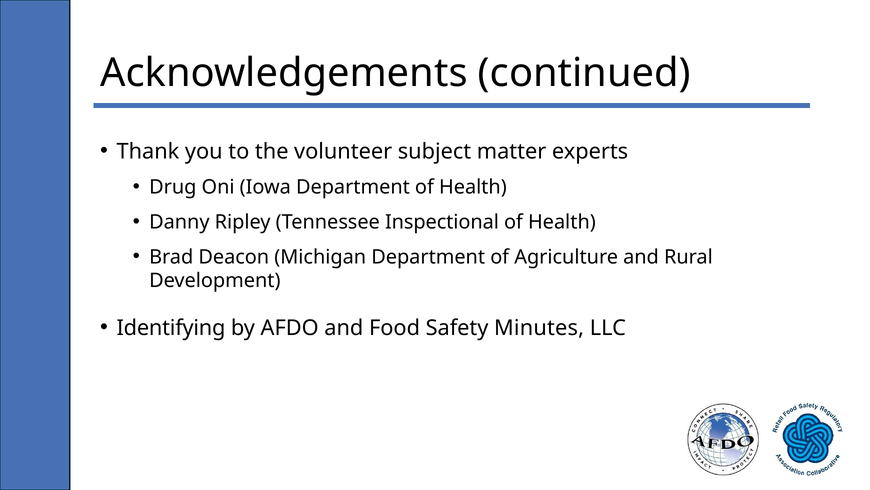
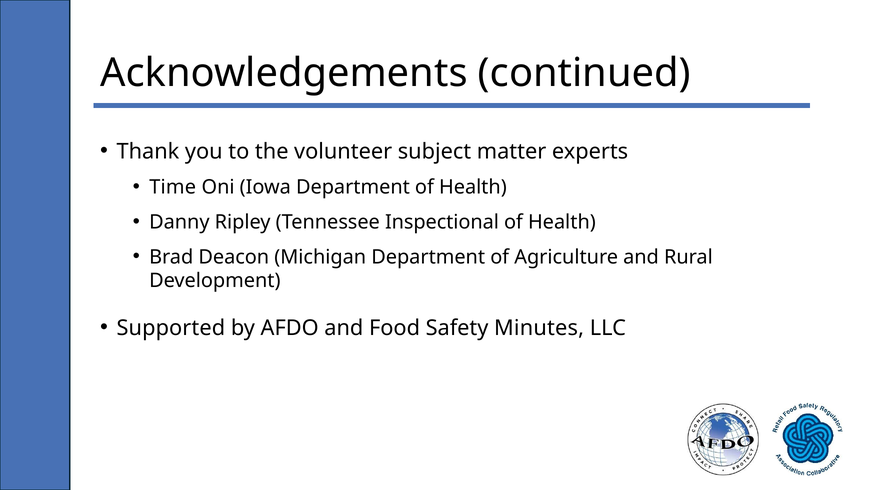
Drug: Drug -> Time (173, 187)
Identifying: Identifying -> Supported (171, 327)
